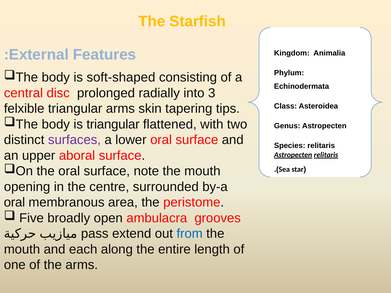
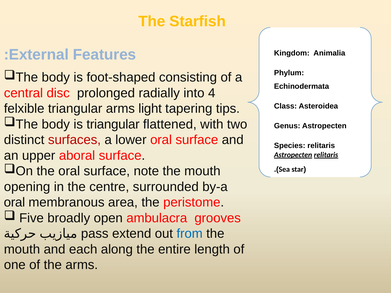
soft-shaped: soft-shaped -> foot-shaped (121, 77)
3: 3 -> 4 (212, 93)
skin: skin -> light (150, 109)
surfaces colour: purple -> red (74, 140)
